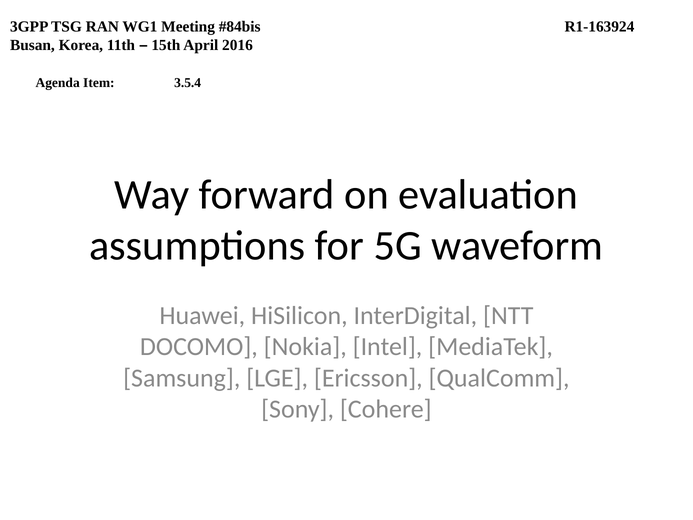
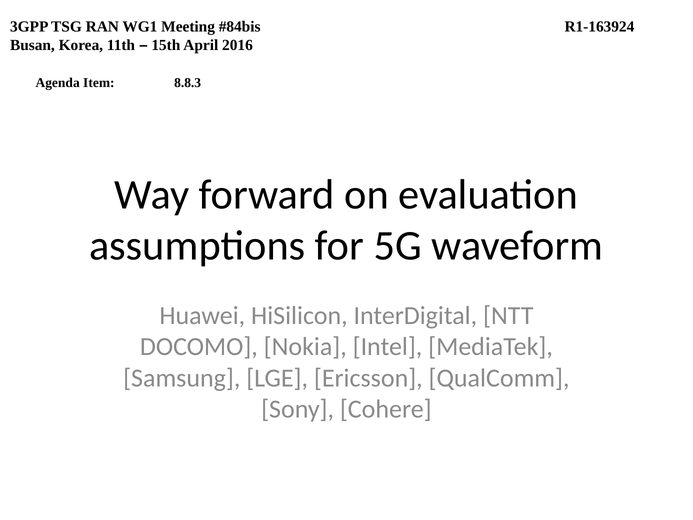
3.5.4: 3.5.4 -> 8.8.3 (188, 83)
